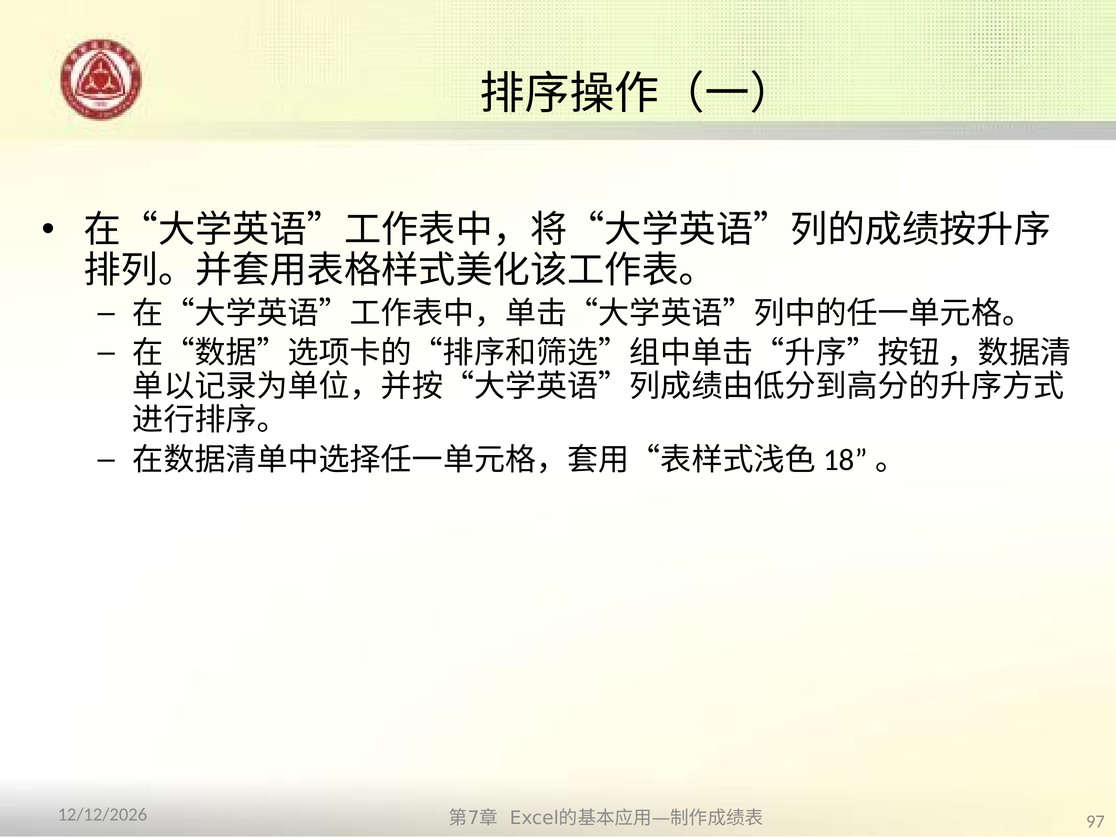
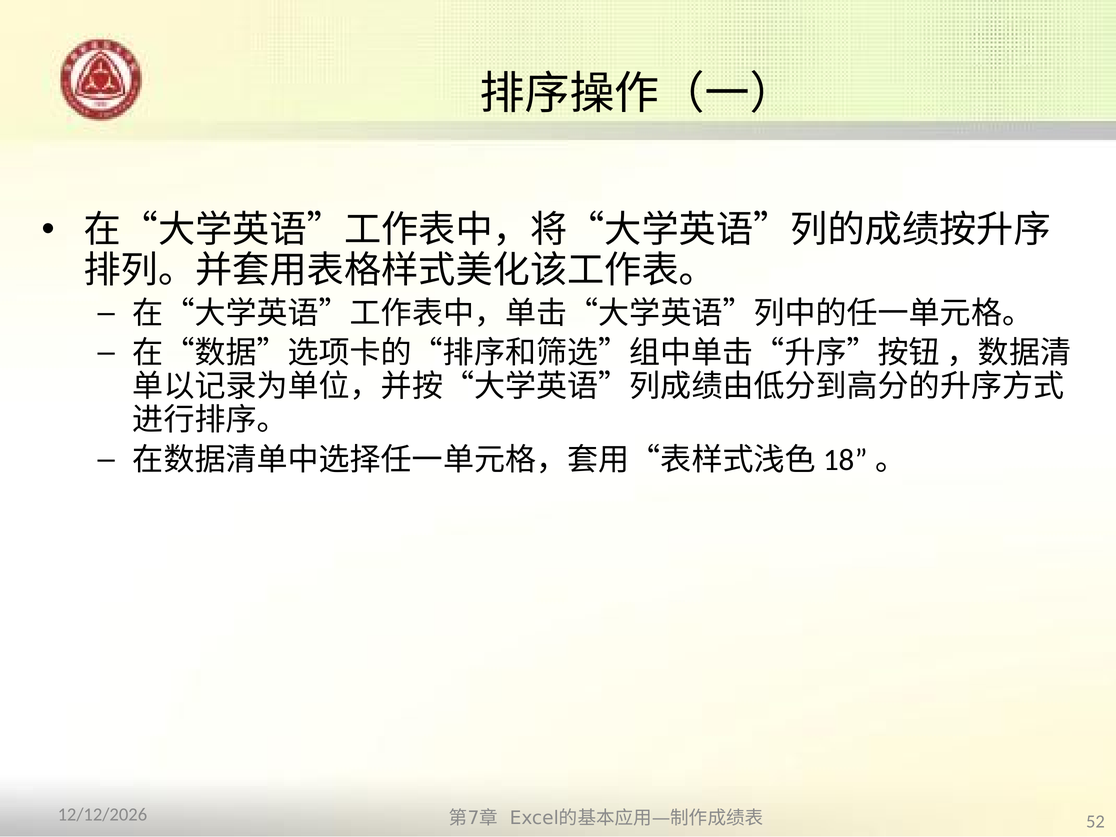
97: 97 -> 52 (1095, 822)
